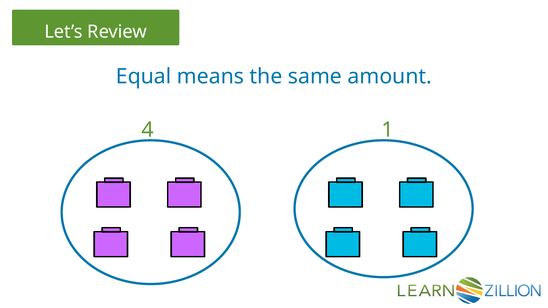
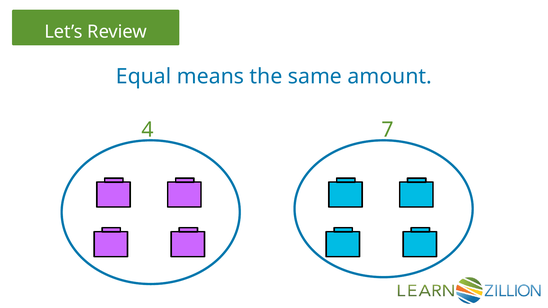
1: 1 -> 7 (387, 130)
